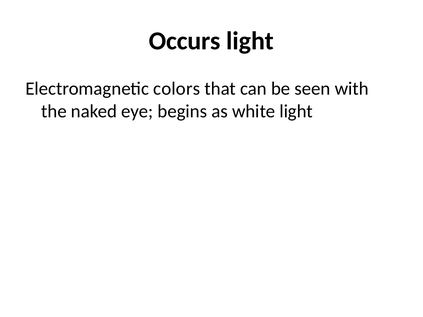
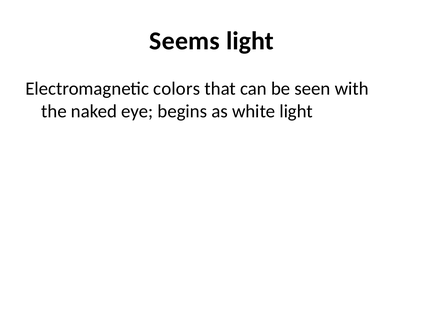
Occurs: Occurs -> Seems (185, 41)
